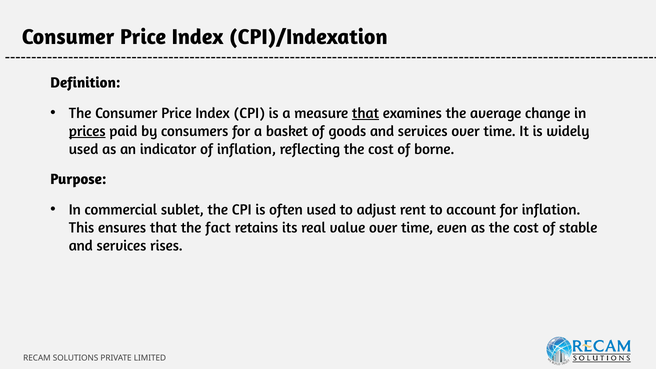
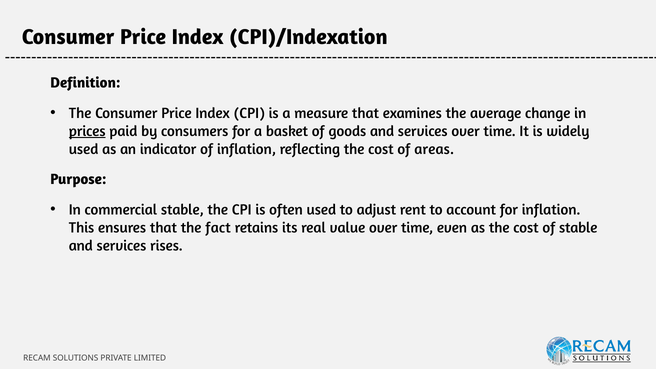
that underline: present -> none (365, 113)
borne: borne -> areas (434, 149)
commercial sublet: sublet -> stable (182, 210)
